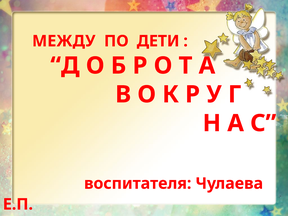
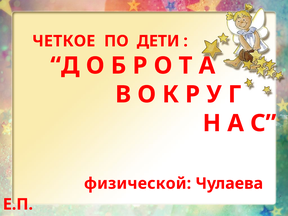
МЕЖДУ: МЕЖДУ -> ЧЕТКОЕ (64, 41)
воспитателя: воспитателя -> физической (138, 183)
